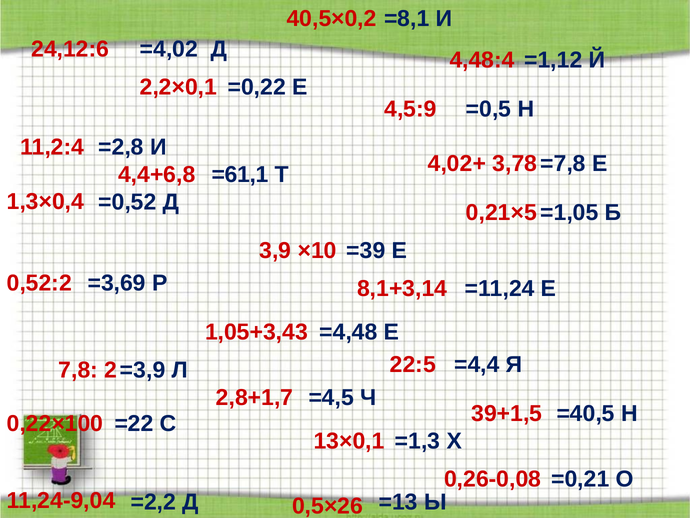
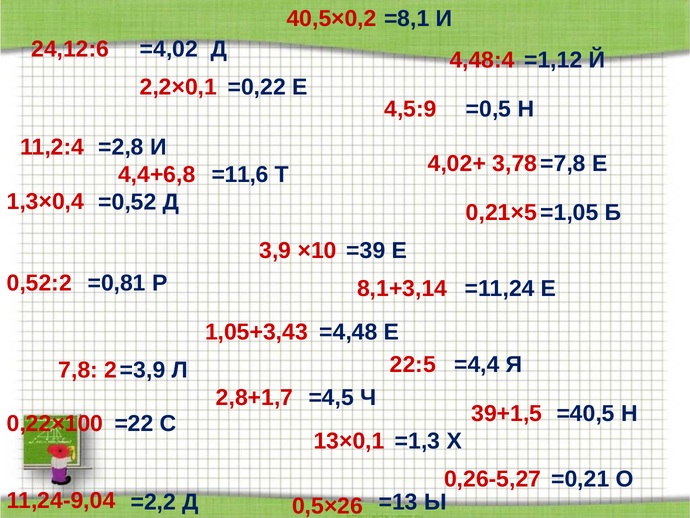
=61,1: =61,1 -> =11,6 (240, 174)
=3,69: =3,69 -> =0,81 (117, 283)
0,26-0,08: 0,26-0,08 -> 0,26-5,27 (493, 479)
